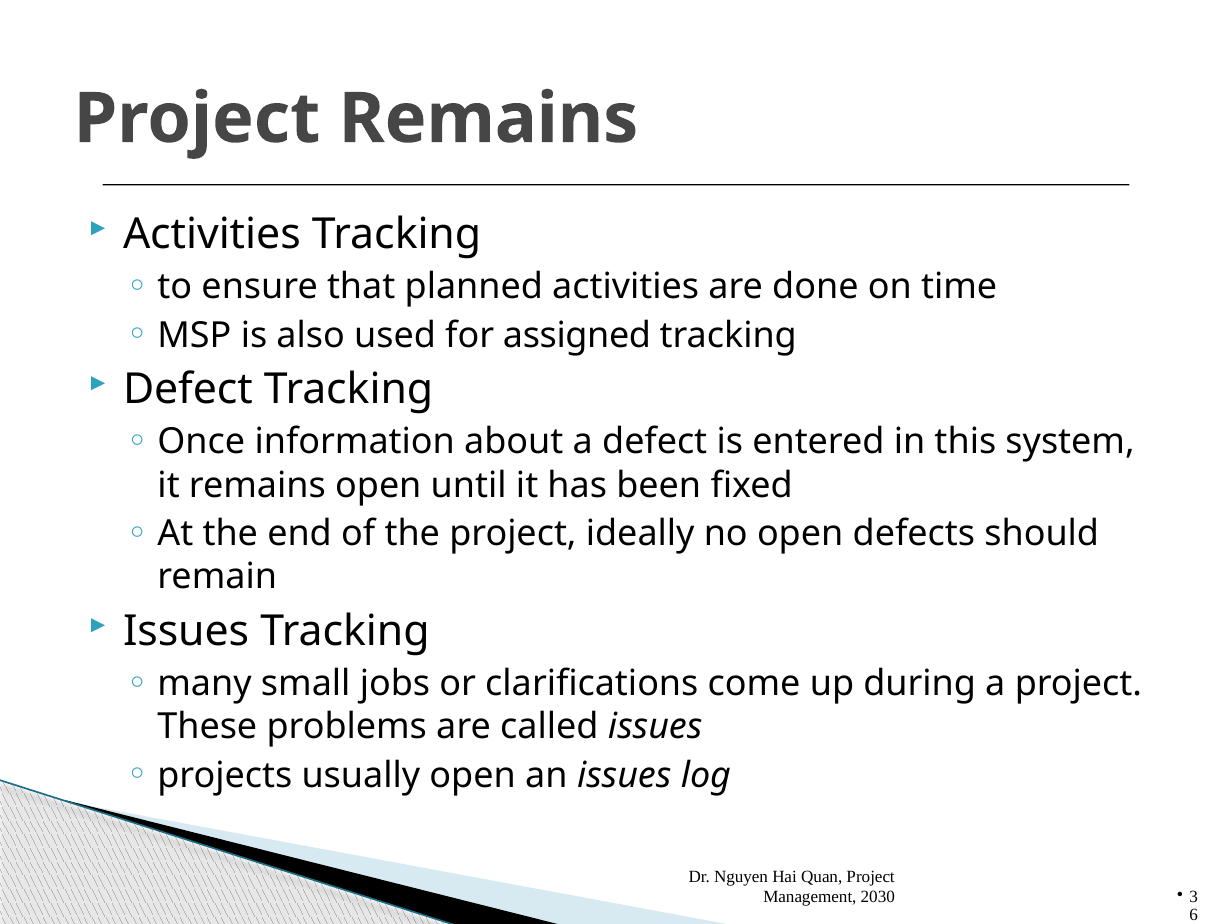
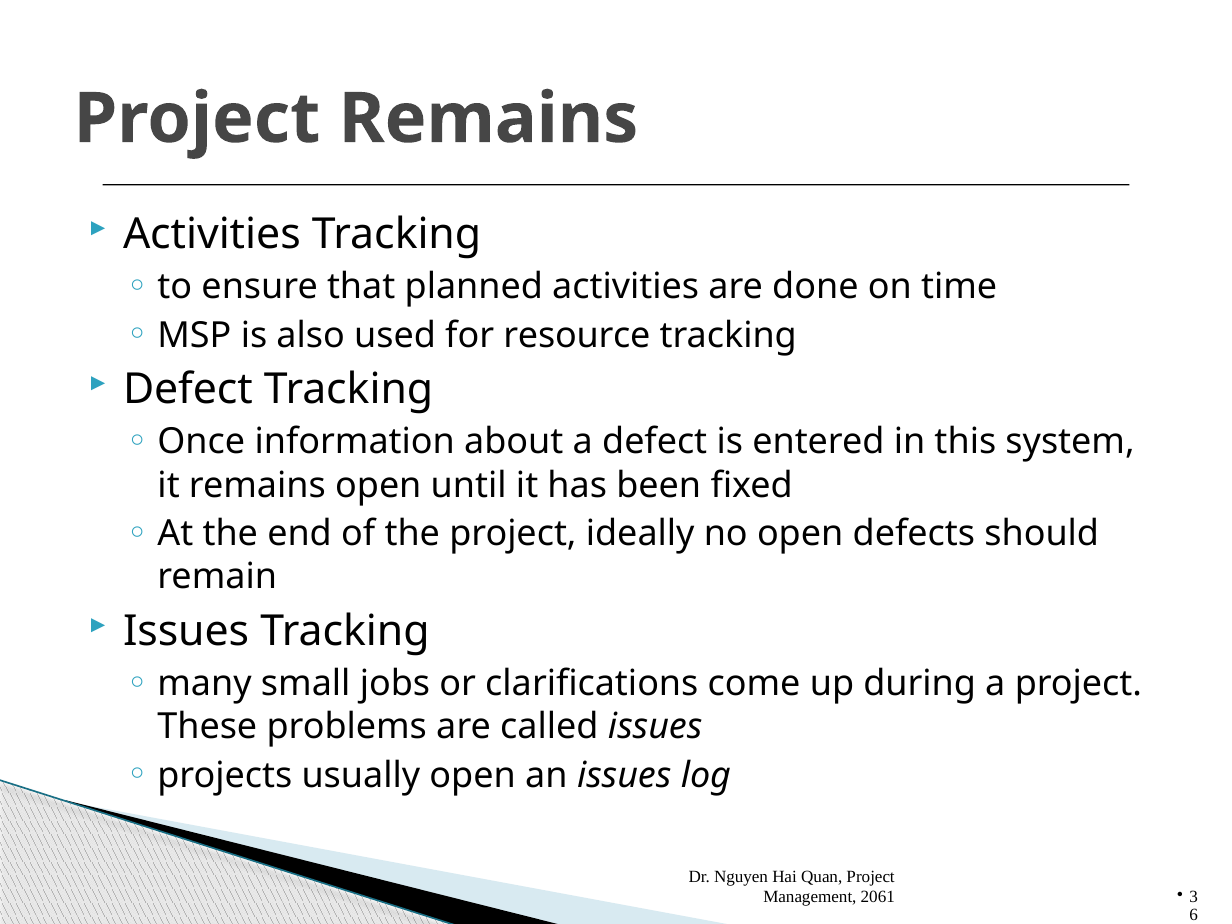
assigned: assigned -> resource (577, 335)
2030: 2030 -> 2061 (878, 897)
